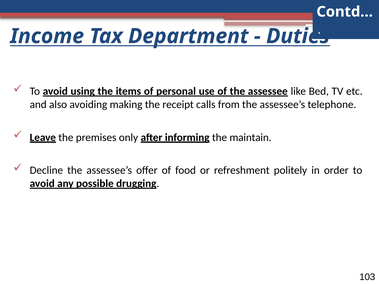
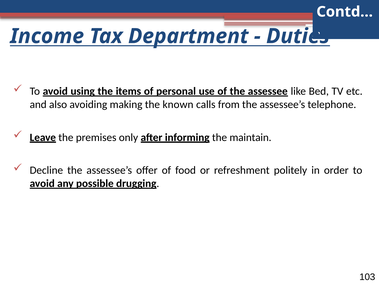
receipt: receipt -> known (178, 105)
